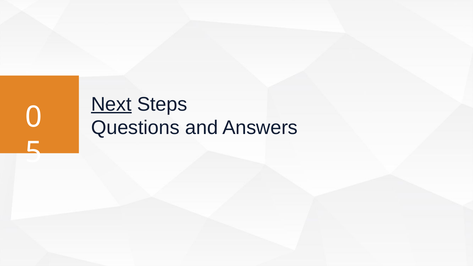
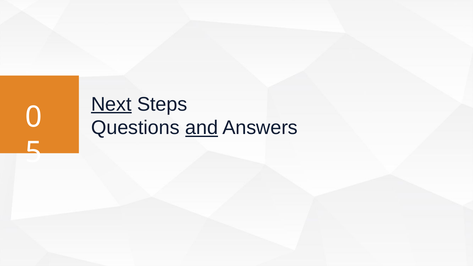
and underline: none -> present (202, 128)
